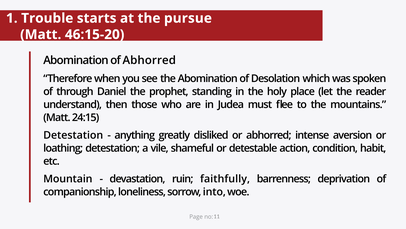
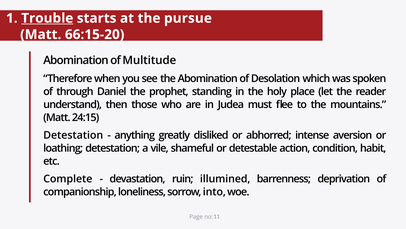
Trouble underline: none -> present (47, 18)
46:15-20: 46:15-20 -> 66:15-20 (95, 35)
of Abhorred: Abhorred -> Multitude (149, 60)
Mountain: Mountain -> Complete (68, 179)
faithfully: faithfully -> illumined (225, 179)
